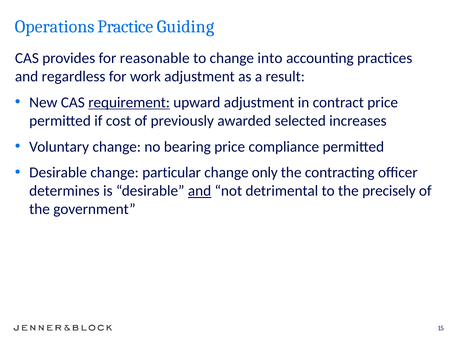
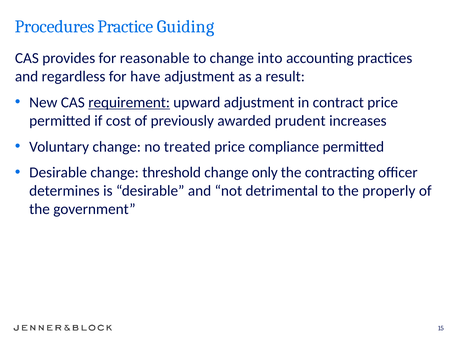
Operations: Operations -> Procedures (55, 27)
work: work -> have (145, 76)
selected: selected -> prudent (300, 121)
bearing: bearing -> treated (187, 147)
particular: particular -> threshold (172, 172)
and underline: present -> none (200, 191)
precisely: precisely -> properly (389, 191)
